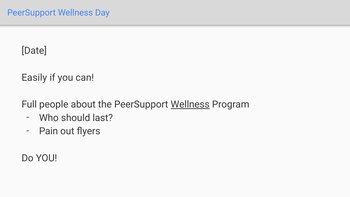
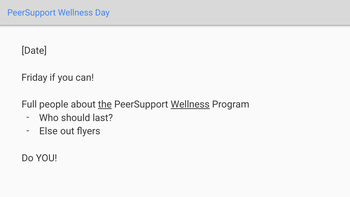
Easily: Easily -> Friday (34, 77)
the underline: none -> present (105, 104)
Pain: Pain -> Else (48, 131)
